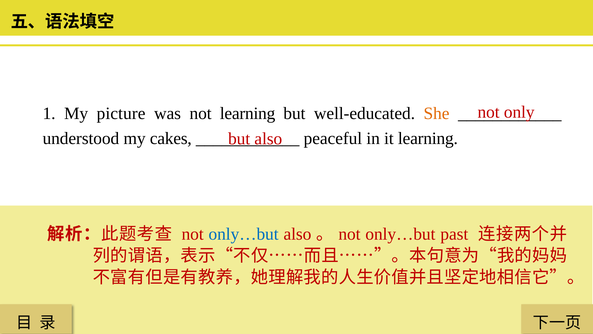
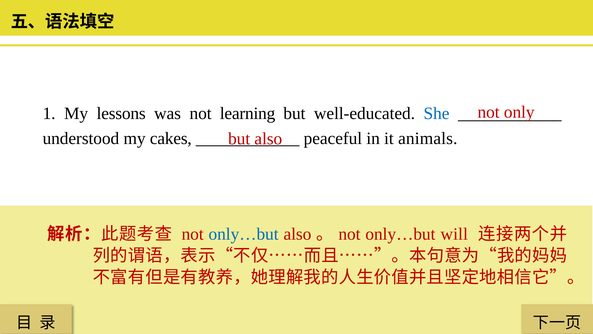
picture: picture -> lessons (121, 113)
She colour: orange -> blue (436, 113)
it learning: learning -> animals (428, 138)
past: past -> will (454, 234)
